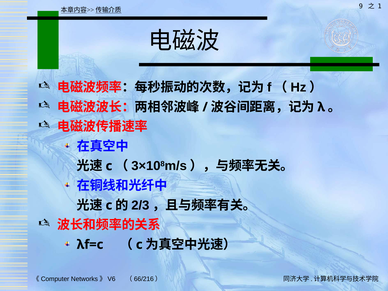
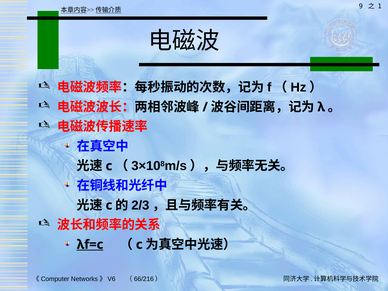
λf=c underline: none -> present (90, 245)
